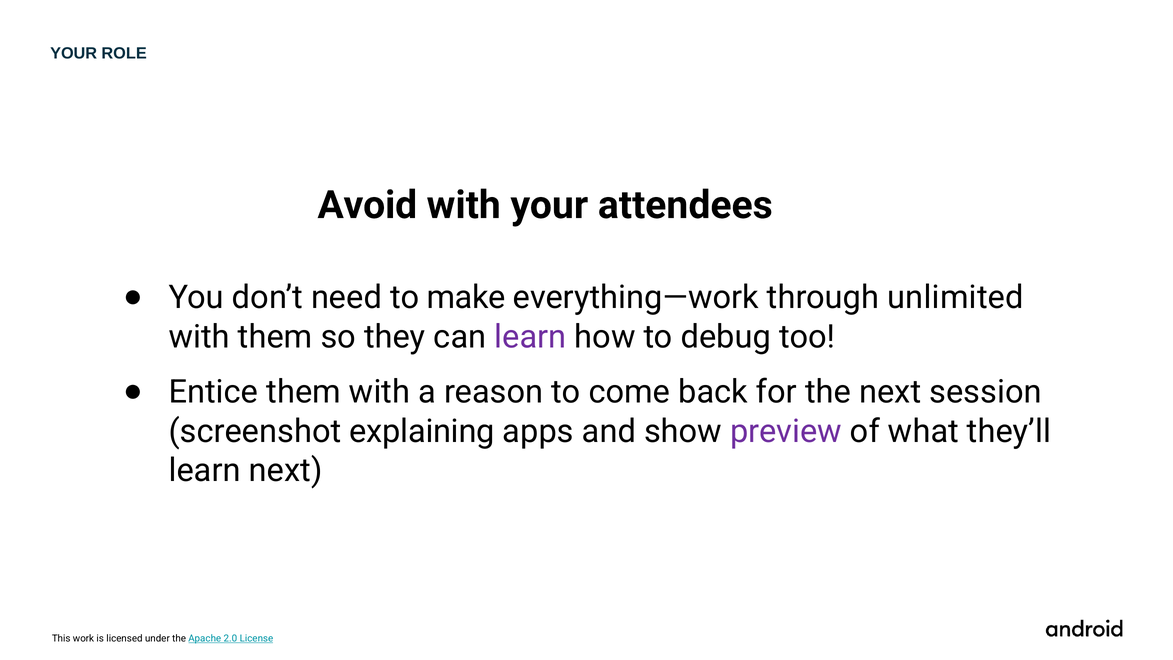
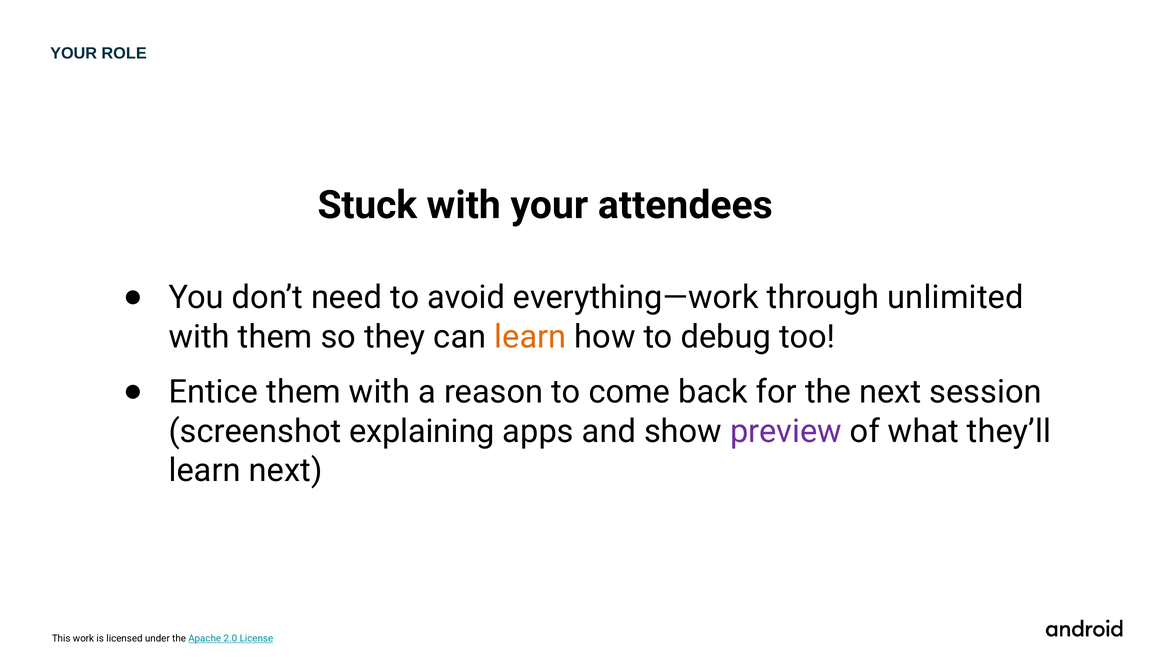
Avoid: Avoid -> Stuck (367, 205)
make: make -> avoid (466, 298)
learn colour: purple -> orange (530, 337)
